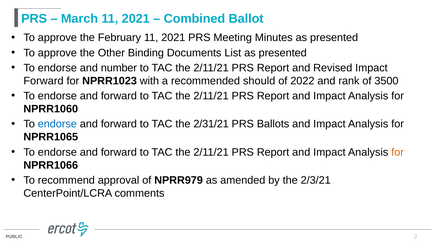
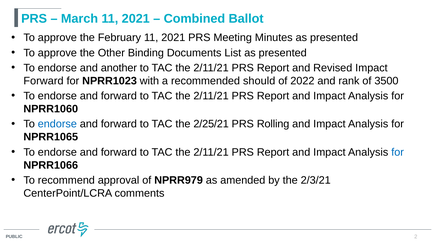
number: number -> another (119, 68)
2/31/21: 2/31/21 -> 2/25/21 (211, 124)
Ballots: Ballots -> Rolling (273, 124)
for colour: orange -> blue (398, 152)
